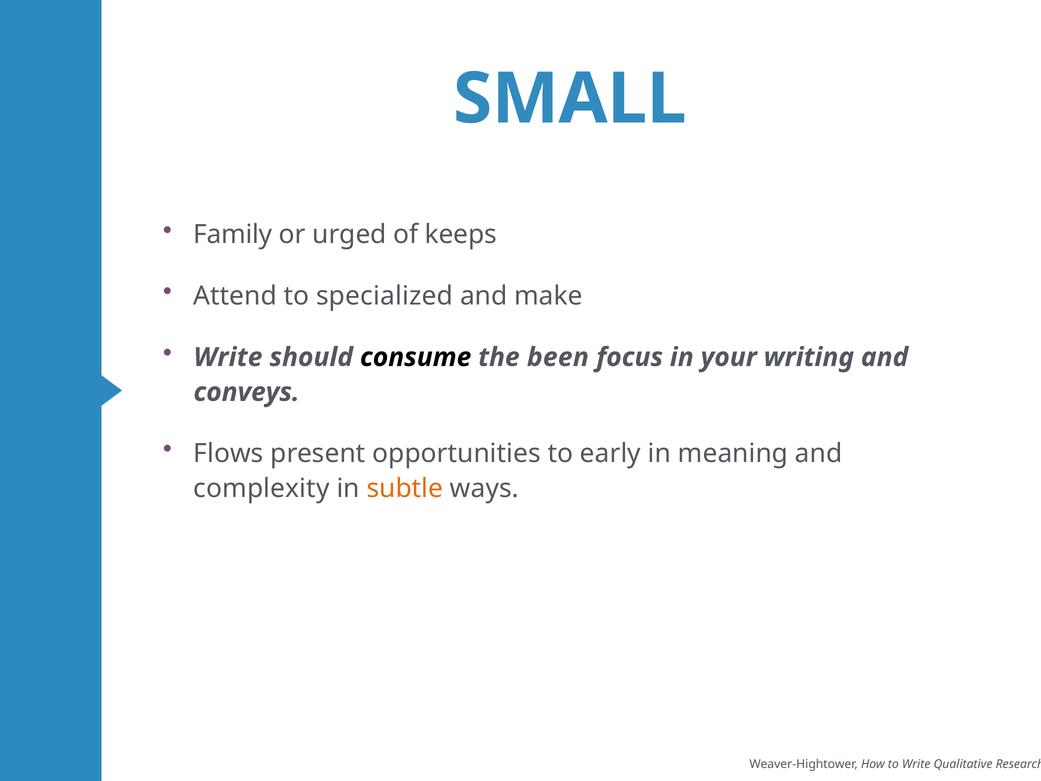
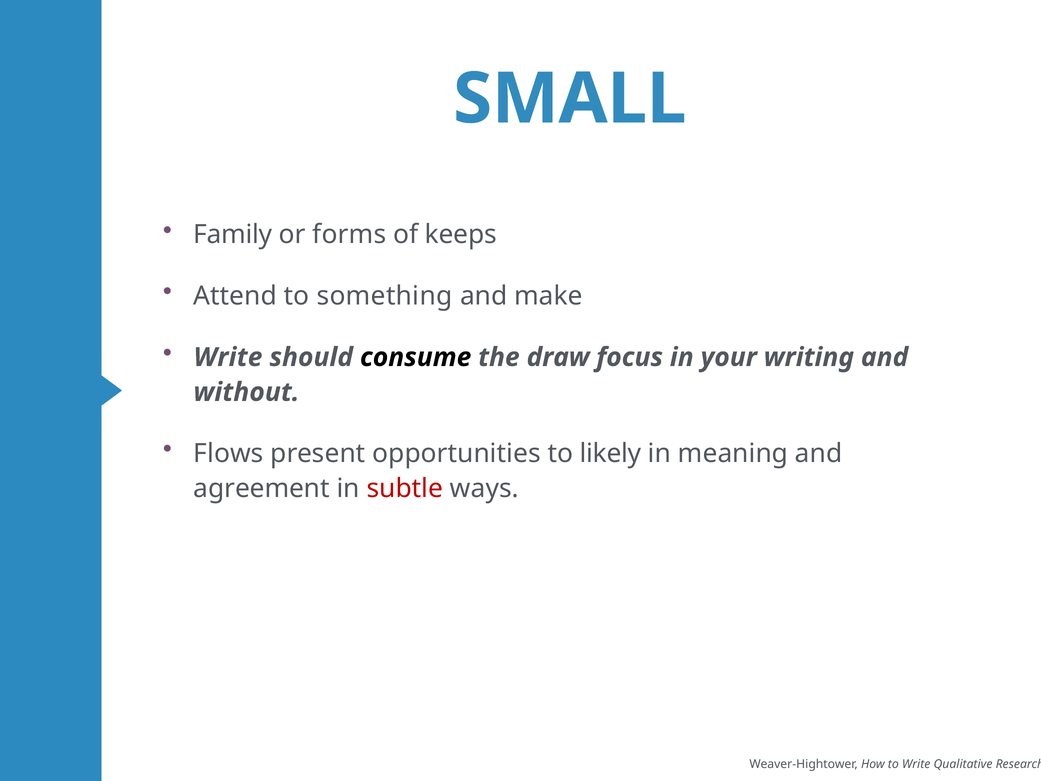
urged: urged -> forms (349, 235)
specialized: specialized -> something (385, 296)
been: been -> draw (558, 357)
conveys: conveys -> without (246, 392)
early: early -> likely (611, 453)
complexity: complexity -> agreement (262, 488)
subtle colour: orange -> red (405, 488)
